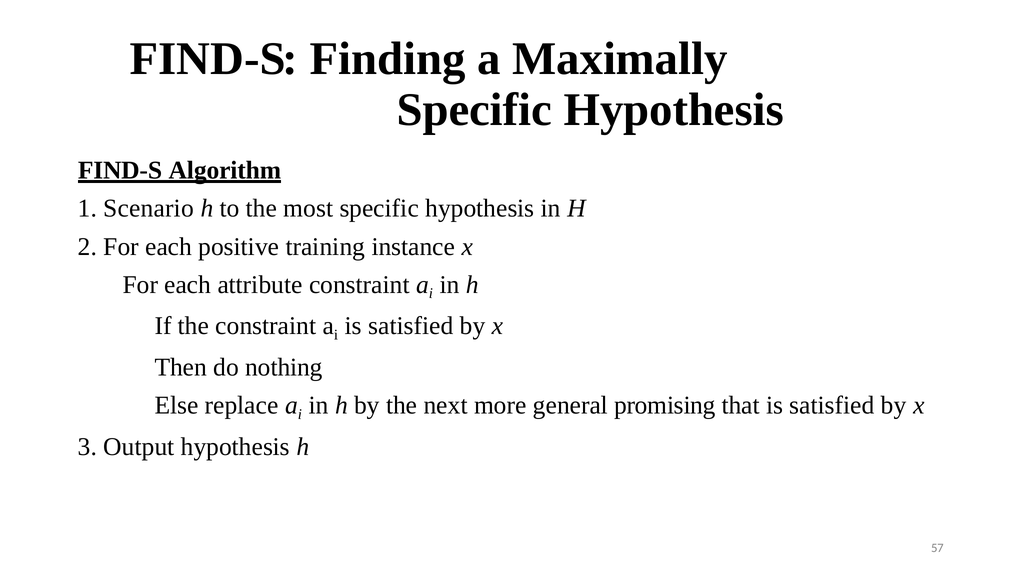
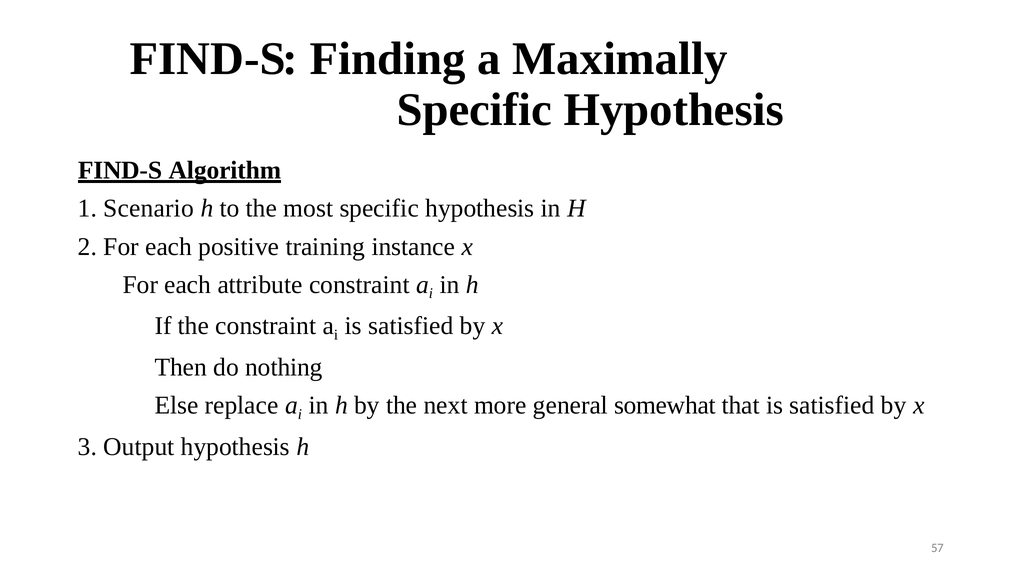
promising: promising -> somewhat (665, 405)
